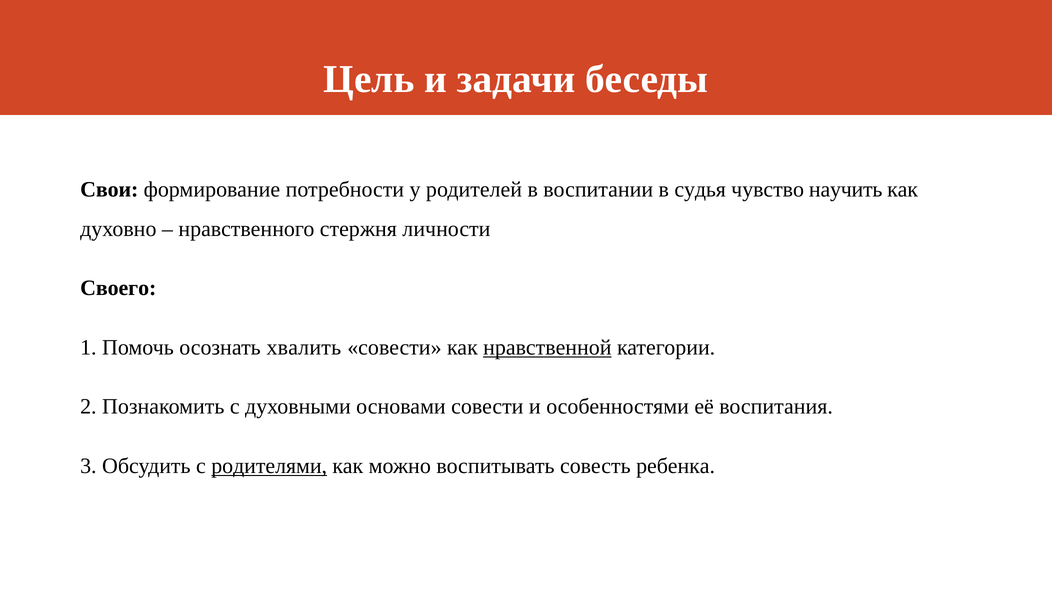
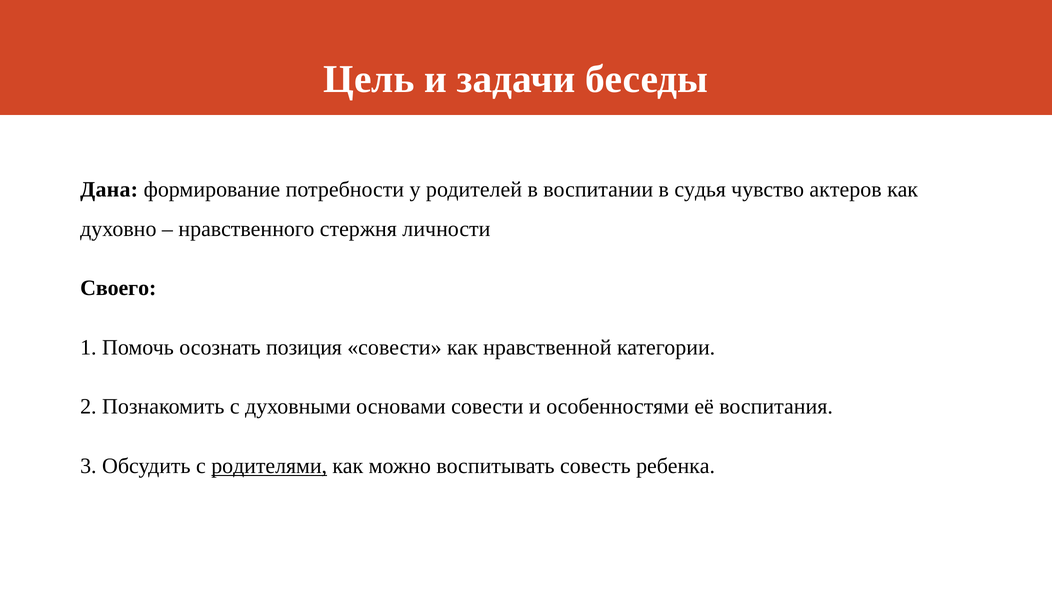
Свои: Свои -> Дана (109, 189)
научить: научить -> актеров (846, 189)
хвалить: хвалить -> позиция (304, 347)
нравственной underline: present -> none (547, 347)
